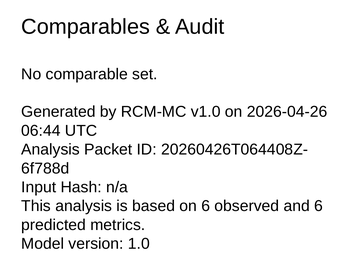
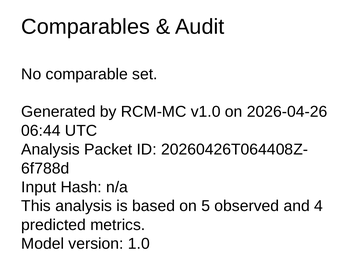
on 6: 6 -> 5 (206, 206)
and 6: 6 -> 4 (319, 206)
